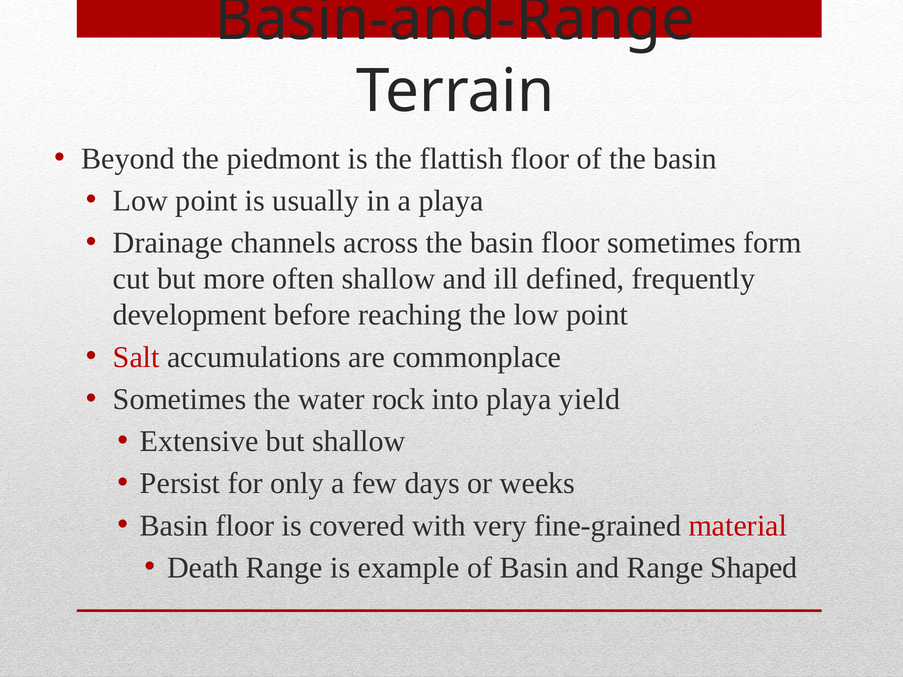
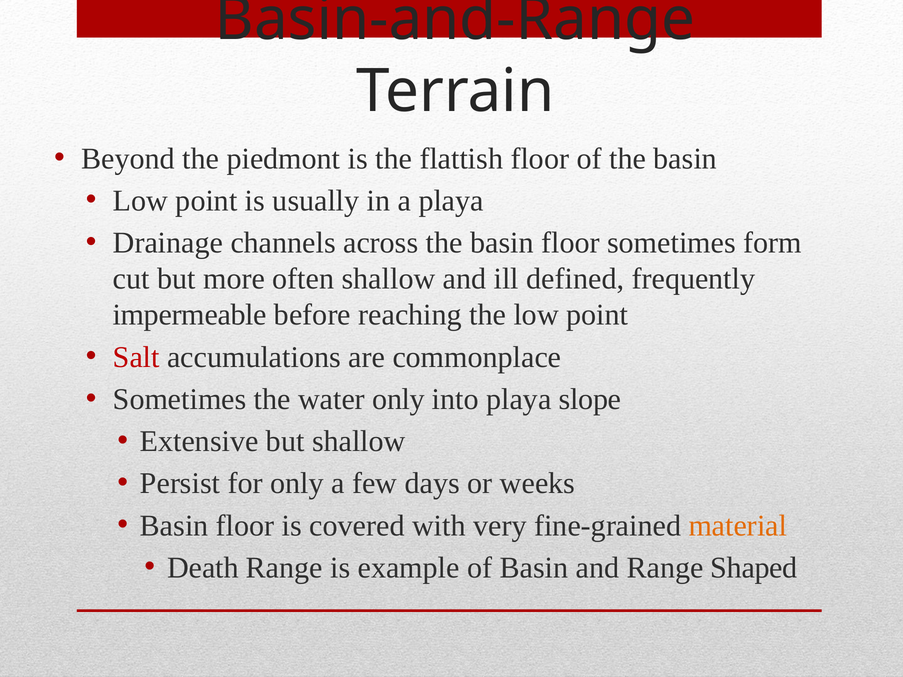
development: development -> impermeable (190, 315)
water rock: rock -> only (399, 399)
yield: yield -> slope (590, 399)
material colour: red -> orange (738, 526)
